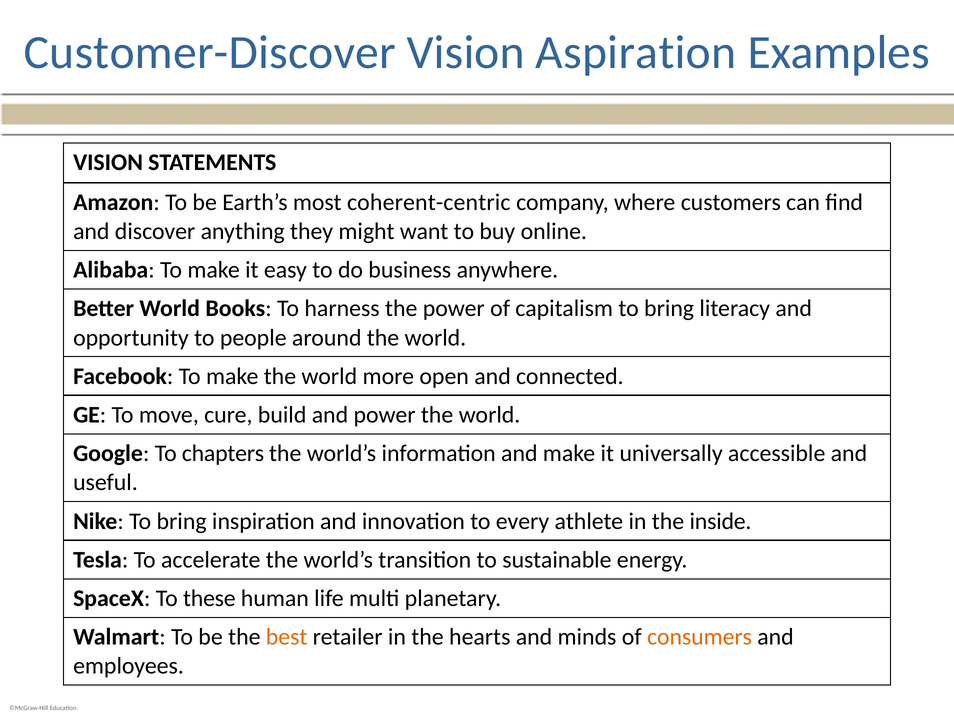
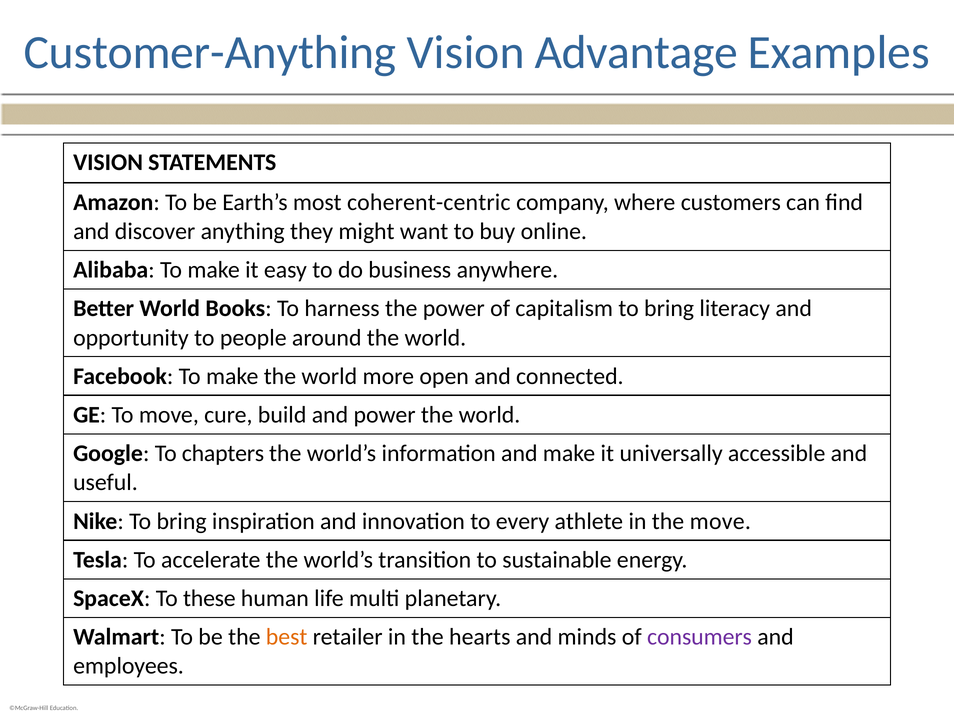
Customer-Discover: Customer-Discover -> Customer-Anything (210, 53)
Aspiration: Aspiration -> Advantage (636, 53)
the inside: inside -> move (720, 522)
consumers colour: orange -> purple (700, 637)
